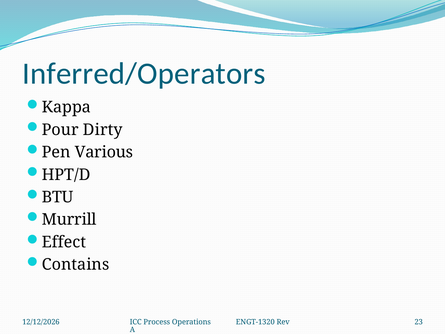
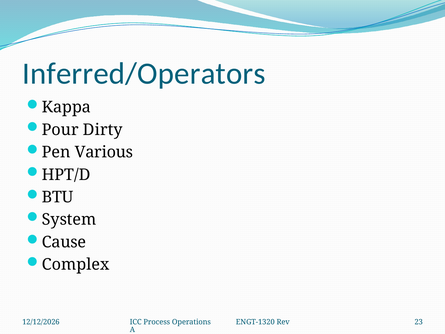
Murrill: Murrill -> System (69, 220)
Effect: Effect -> Cause (64, 242)
Contains: Contains -> Complex (76, 264)
